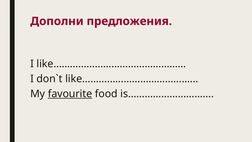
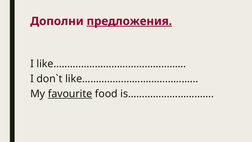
предложения underline: none -> present (129, 21)
